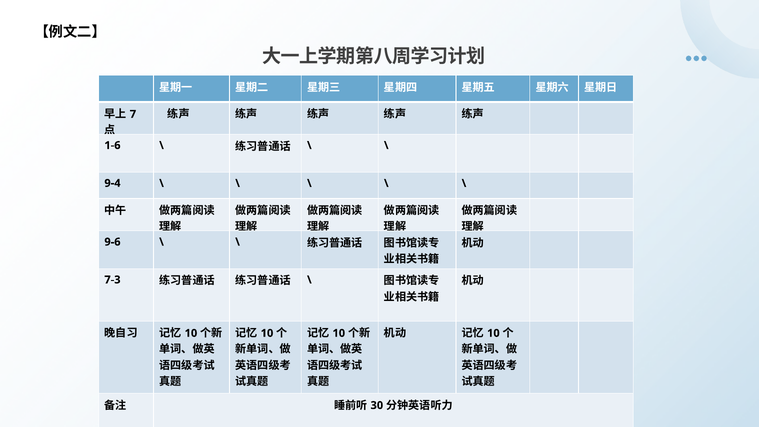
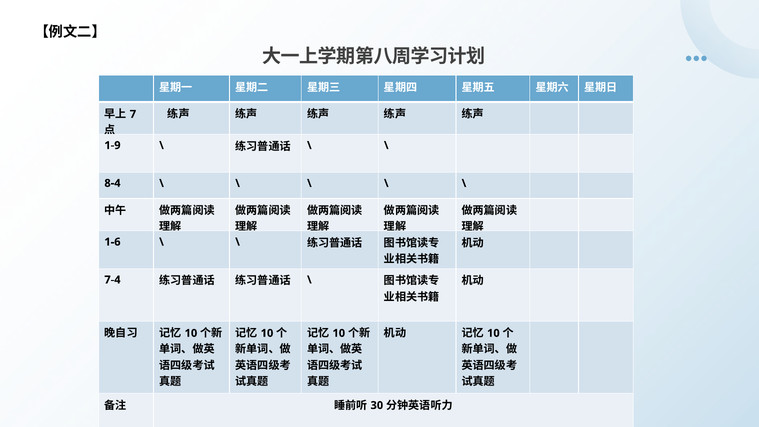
1-6: 1-6 -> 1-9 (112, 145)
9-4: 9-4 -> 8-4 (112, 183)
9-6: 9-6 -> 1-6 (112, 242)
7-3: 7-3 -> 7-4 (112, 280)
